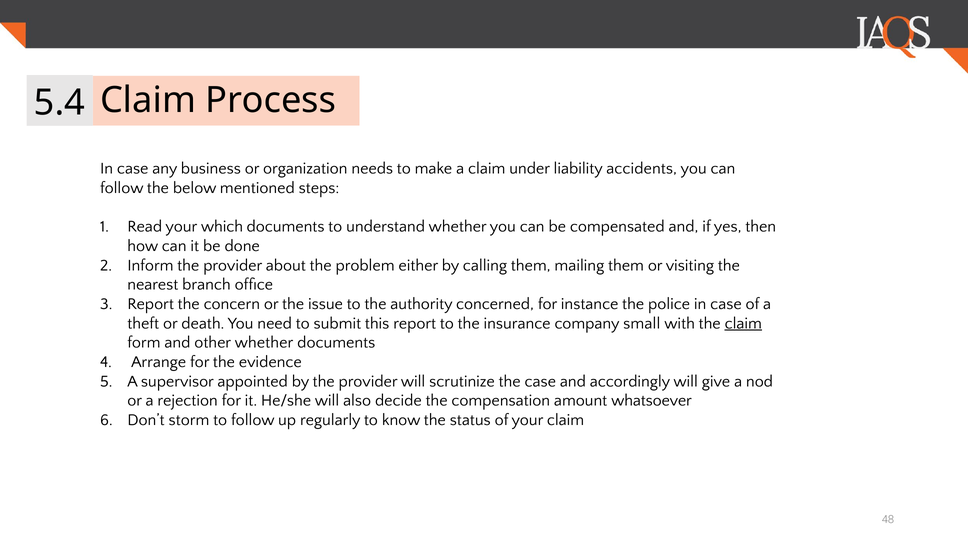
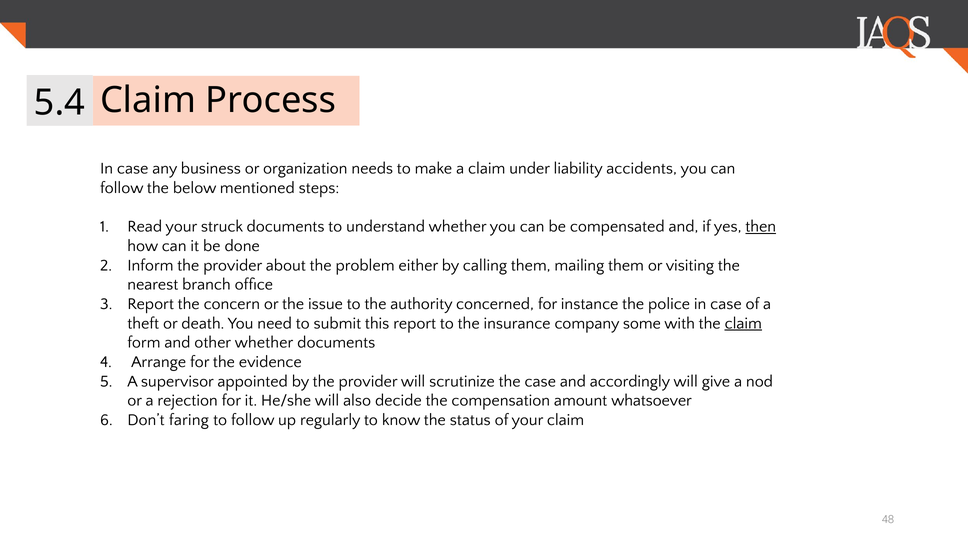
which: which -> struck (222, 227)
then underline: none -> present (761, 227)
small: small -> some (642, 324)
storm: storm -> faring (189, 420)
